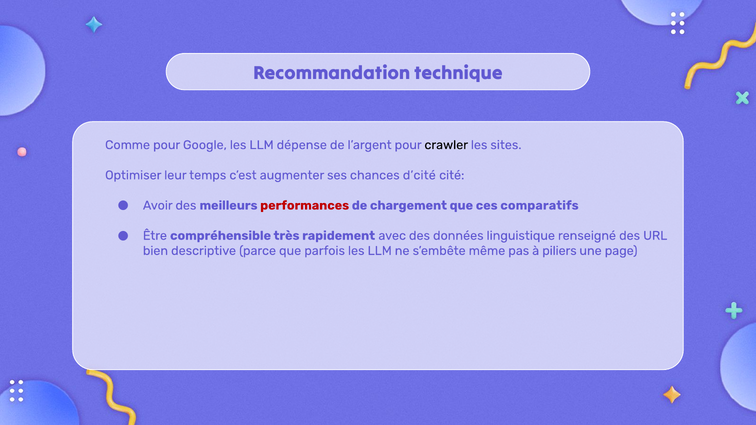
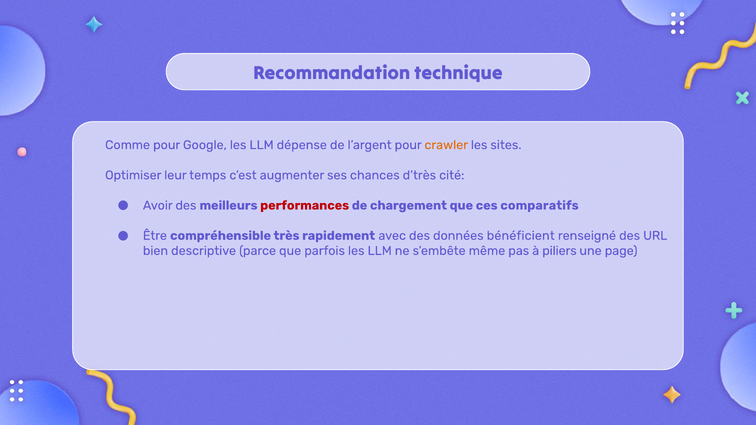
crawler colour: black -> orange (446, 145)
d’cité: d’cité -> d’très (419, 175)
linguistique: linguistique -> bénéficient (521, 236)
